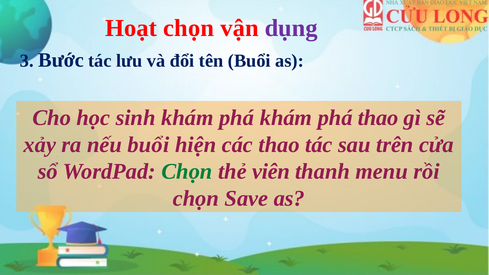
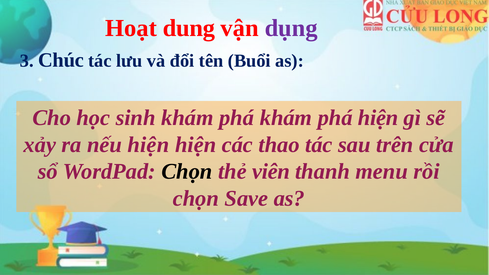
Hoạt chọn: chọn -> dung (189, 28)
Bước: Bước -> Chúc (61, 60)
phá thao: thao -> hiện (378, 118)
nếu buổi: buổi -> hiện (148, 145)
Chọn colour: green -> black (187, 172)
